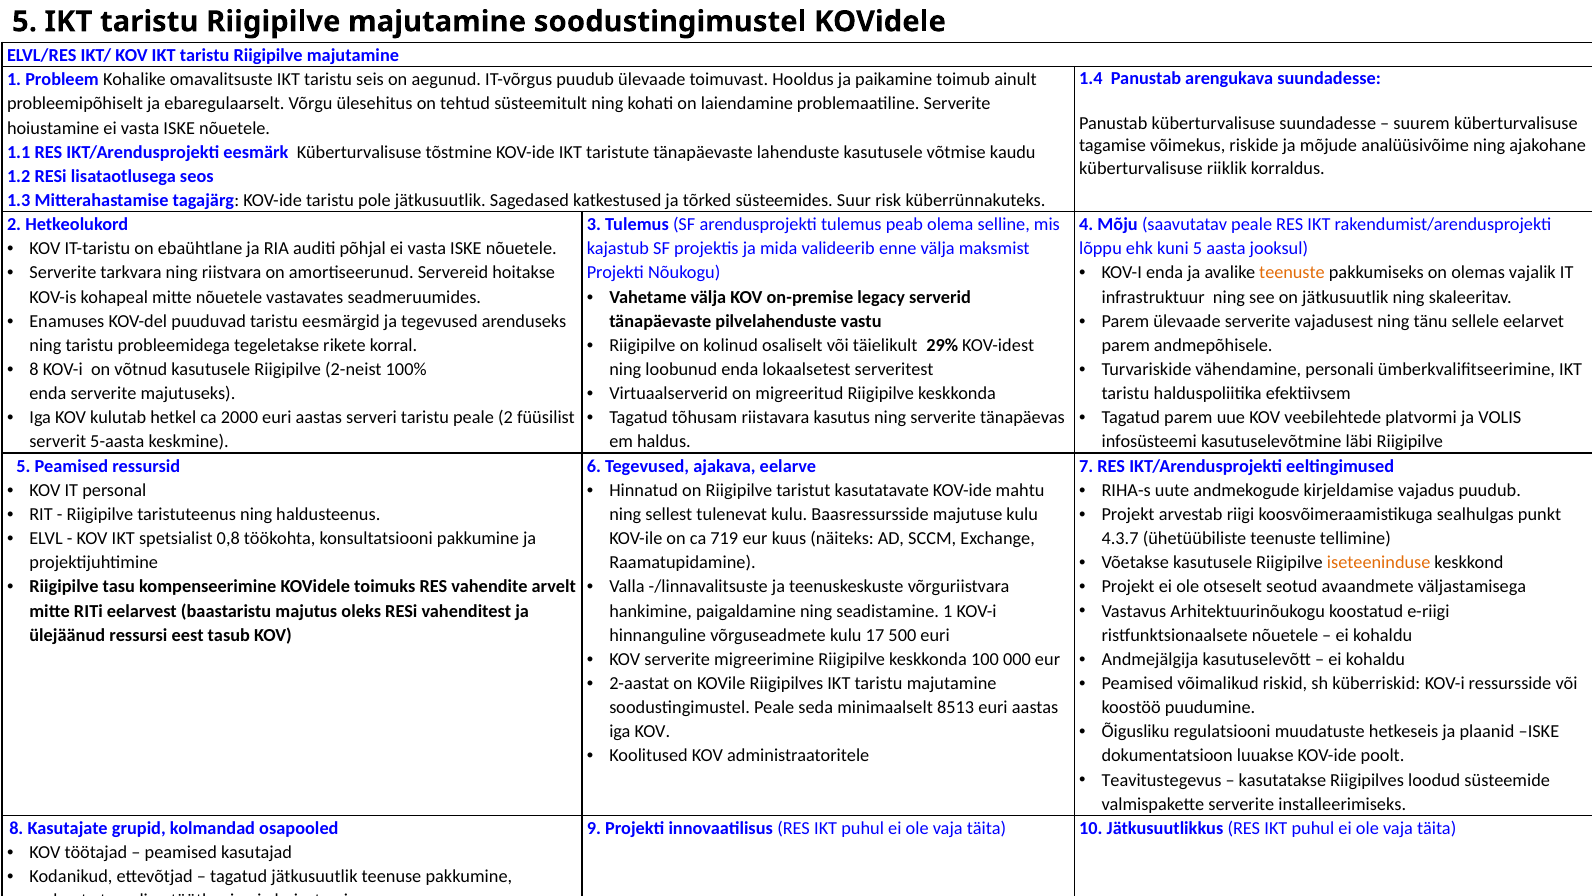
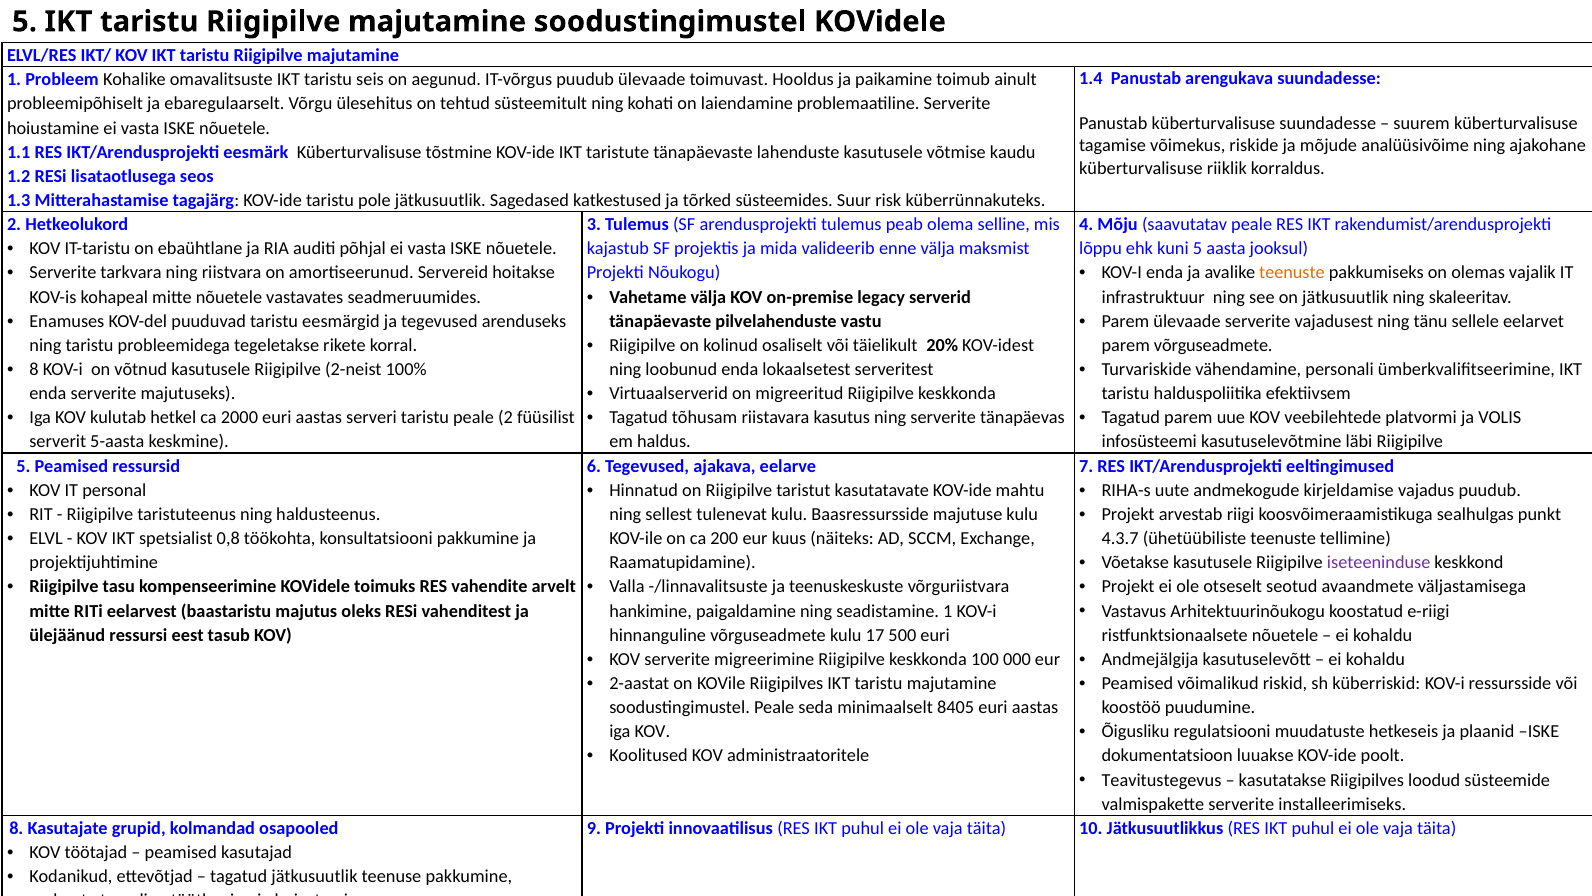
29%: 29% -> 20% (942, 345)
parem andmepõhisele: andmepõhisele -> võrguseadmete (1213, 345)
719: 719 -> 200 (724, 538)
iseteeninduse colour: orange -> purple (1379, 562)
8513: 8513 -> 8405 (956, 707)
